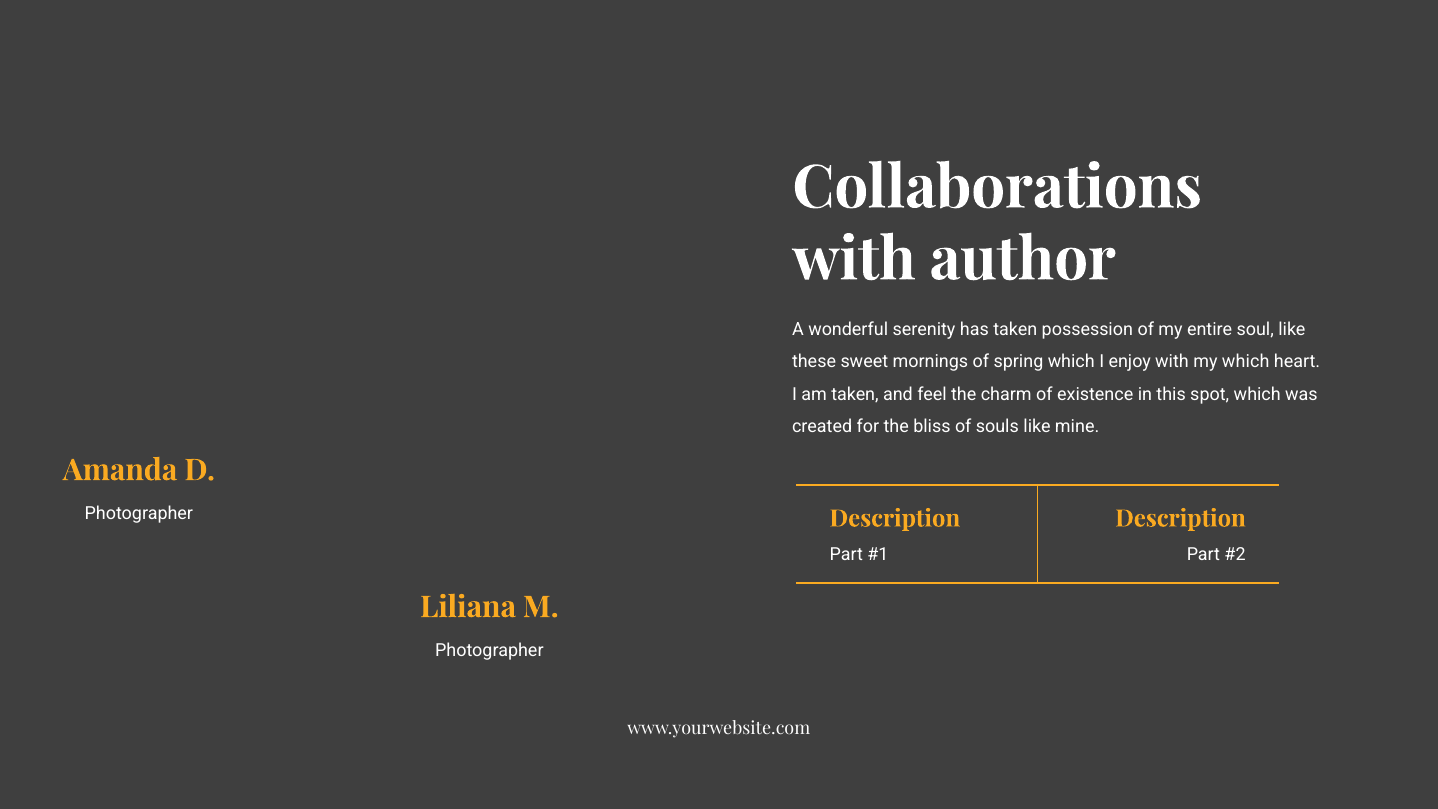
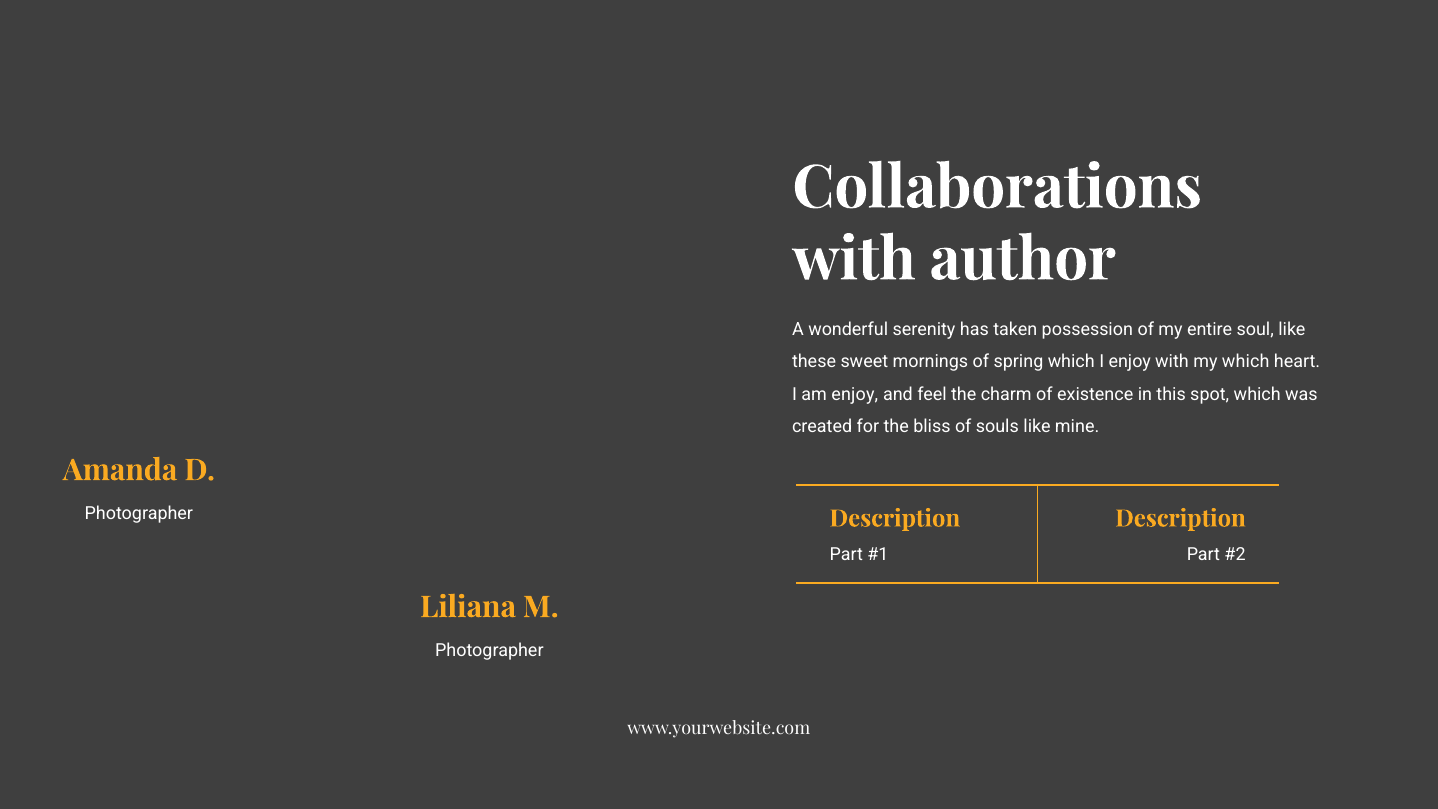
am taken: taken -> enjoy (855, 394)
